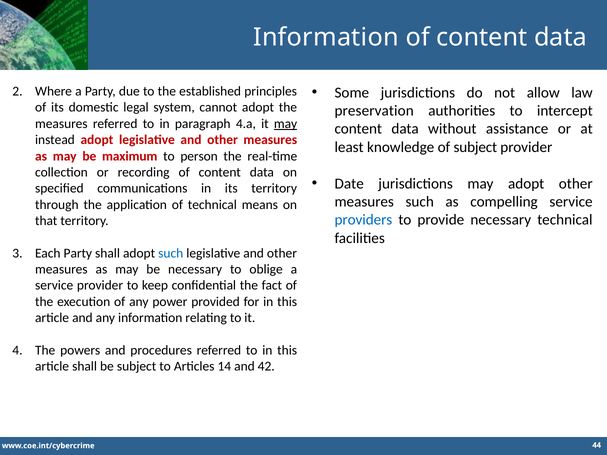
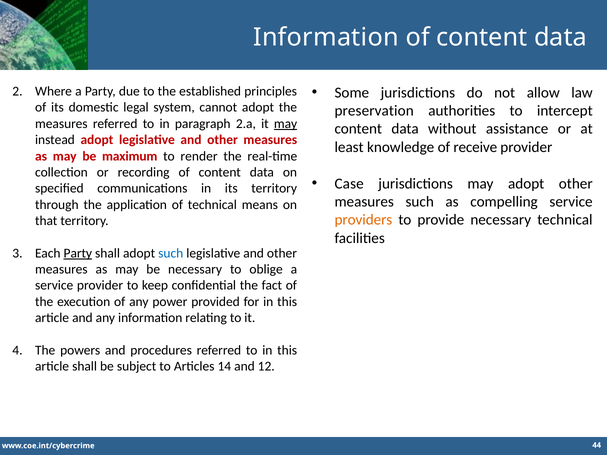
4.a: 4.a -> 2.a (246, 124)
of subject: subject -> receive (475, 147)
person: person -> render (199, 156)
Date: Date -> Case (349, 184)
providers colour: blue -> orange (363, 220)
Party underline: none -> present (78, 253)
42: 42 -> 12 (266, 366)
